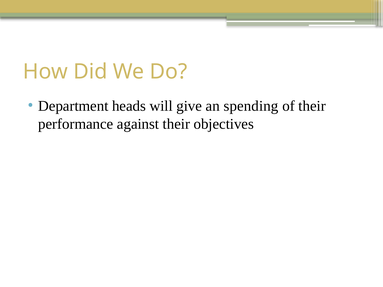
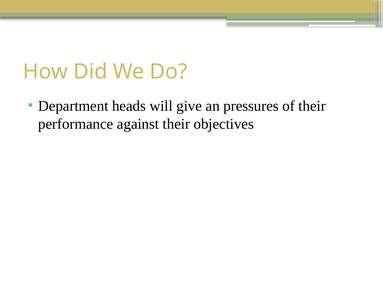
spending: spending -> pressures (251, 106)
